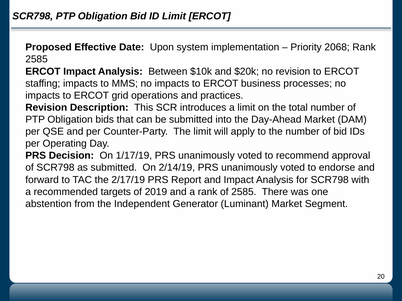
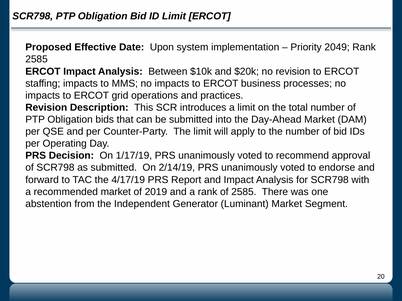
2068: 2068 -> 2049 (337, 47)
2/17/19: 2/17/19 -> 4/17/19 (128, 180)
recommended targets: targets -> market (116, 192)
